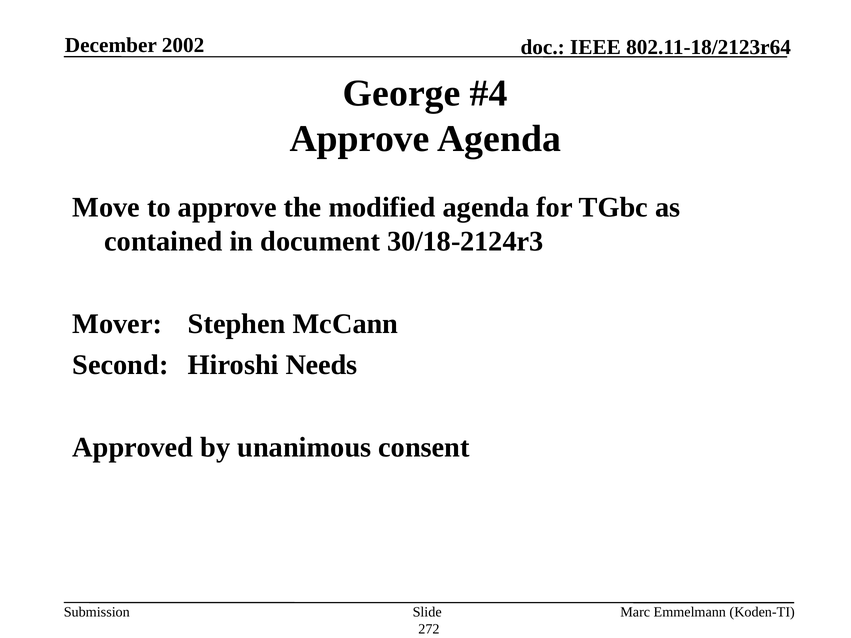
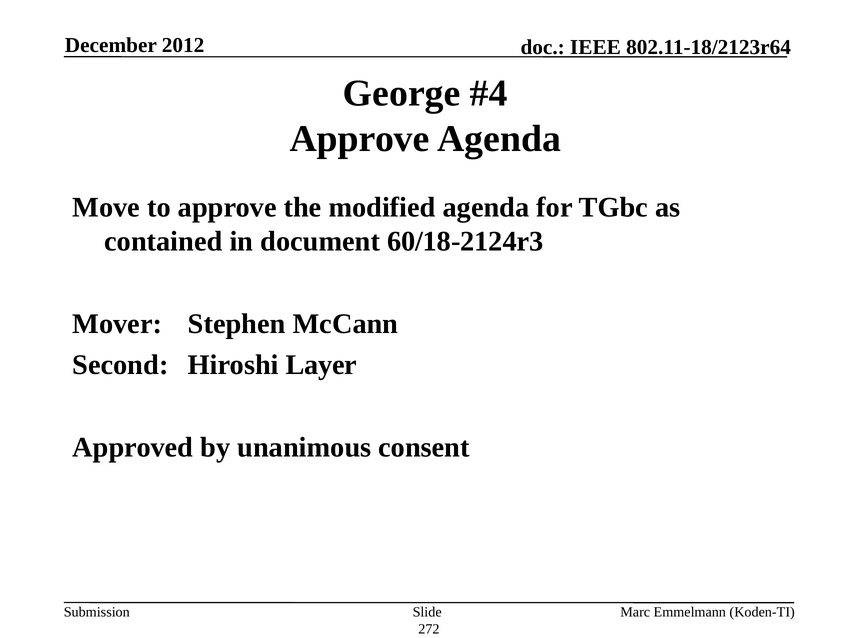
2002: 2002 -> 2012 (183, 45)
30/18-2124r3: 30/18-2124r3 -> 60/18-2124r3 (465, 242)
Needs: Needs -> Layer (321, 365)
